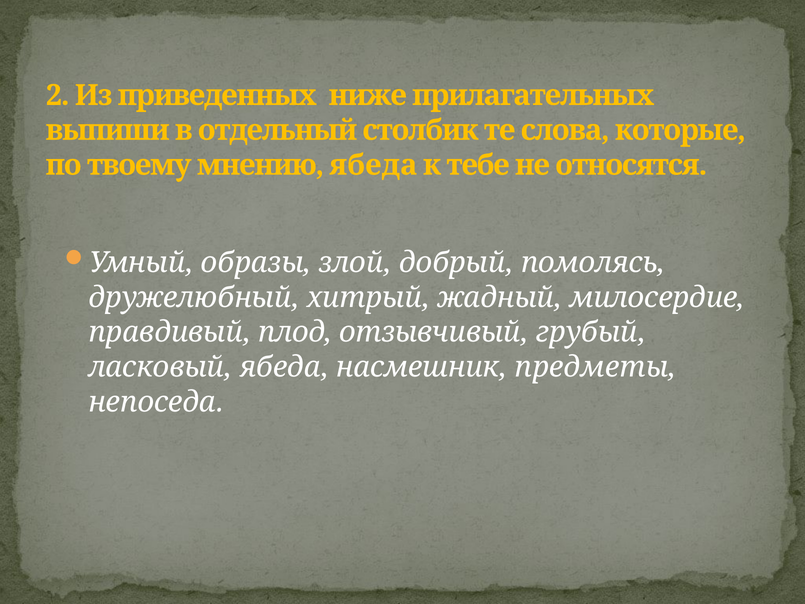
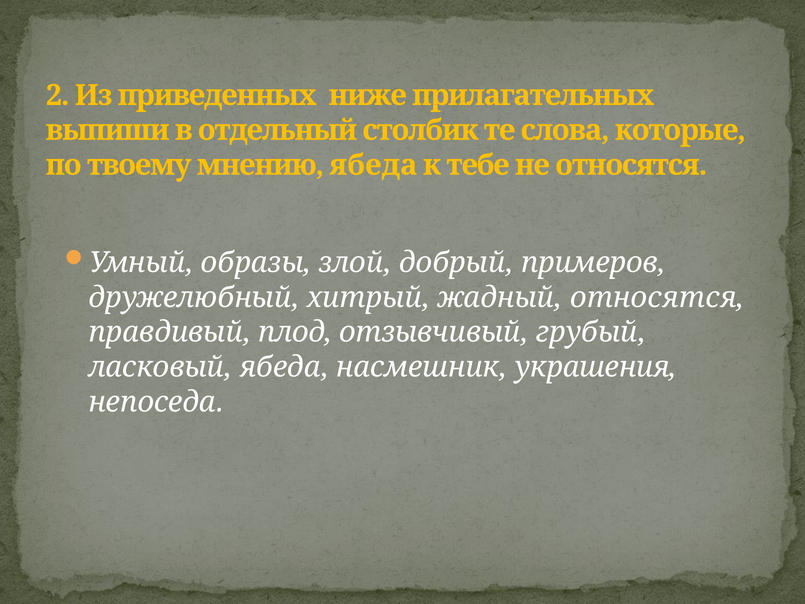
помолясь: помолясь -> примеров (593, 262)
жадный милосердие: милосердие -> относятся (657, 297)
предметы: предметы -> украшения (596, 367)
